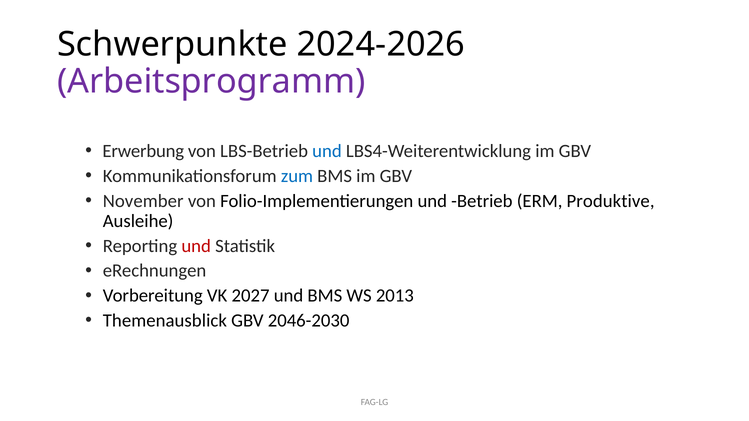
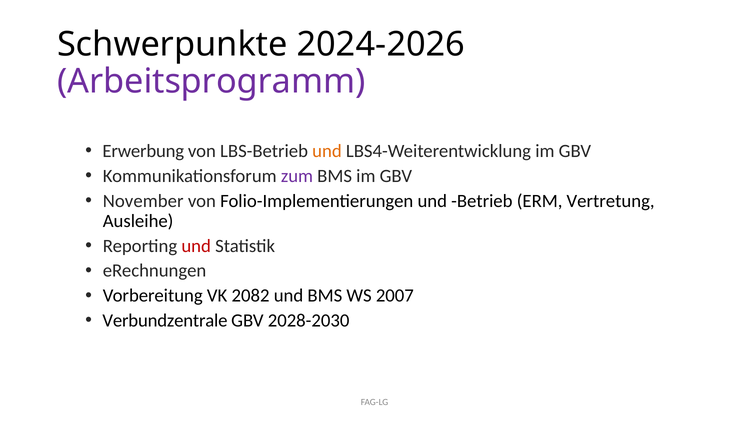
und colour: blue -> orange (327, 151)
zum colour: blue -> purple (297, 176)
Produktive: Produktive -> Vertretung (611, 201)
2027: 2027 -> 2082 (251, 296)
2013: 2013 -> 2007 (395, 296)
Themenausblick: Themenausblick -> Verbundzentrale (165, 321)
2046-2030: 2046-2030 -> 2028-2030 (309, 321)
